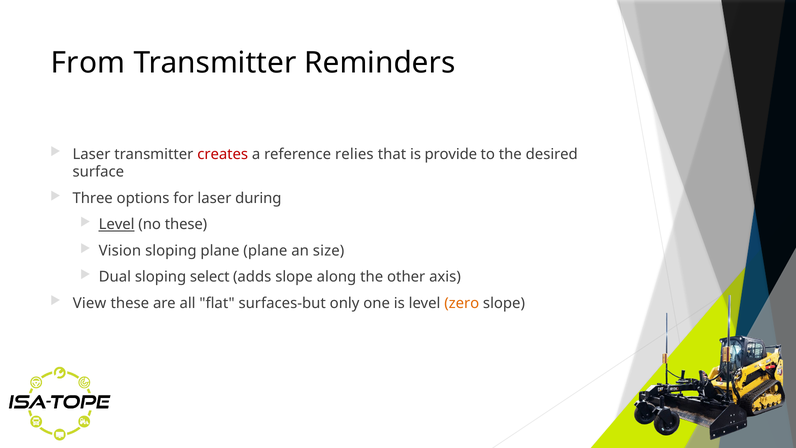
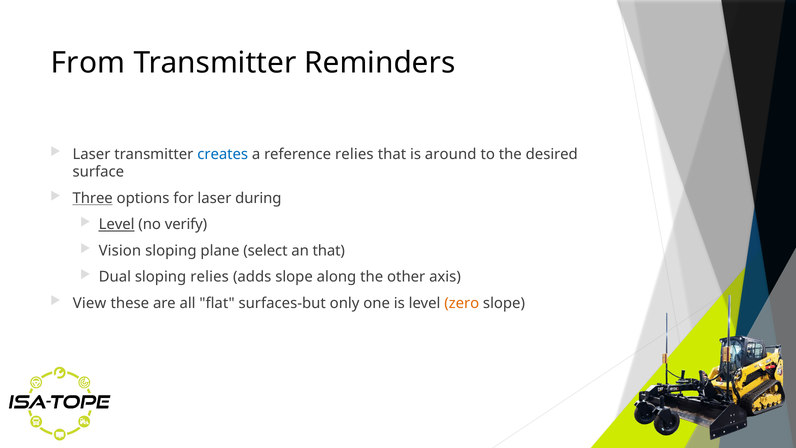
creates colour: red -> blue (223, 154)
provide: provide -> around (451, 154)
Three underline: none -> present (93, 198)
no these: these -> verify (186, 224)
plane plane: plane -> select (265, 251)
an size: size -> that (329, 251)
sloping select: select -> relies (210, 277)
